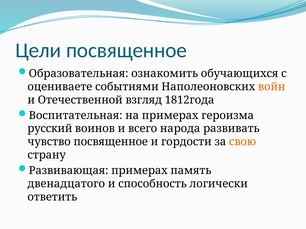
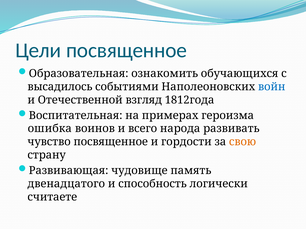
оцениваете: оцениваете -> высадилось (60, 87)
войн colour: orange -> blue (272, 87)
русский: русский -> ошибка (50, 129)
Развивающая примерах: примерах -> чудовище (139, 171)
ответить: ответить -> считаете (52, 197)
